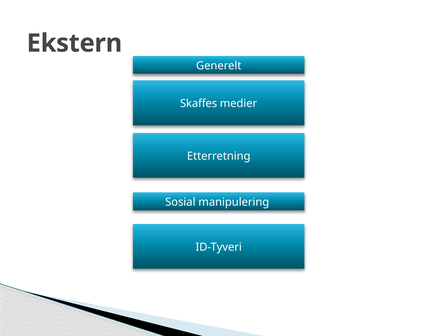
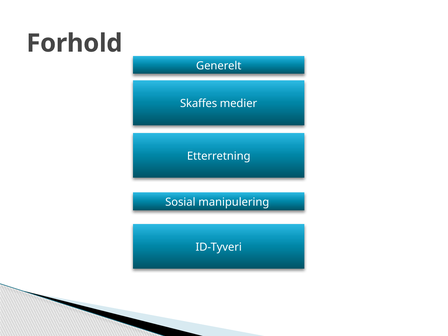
Ekstern: Ekstern -> Forhold (74, 43)
